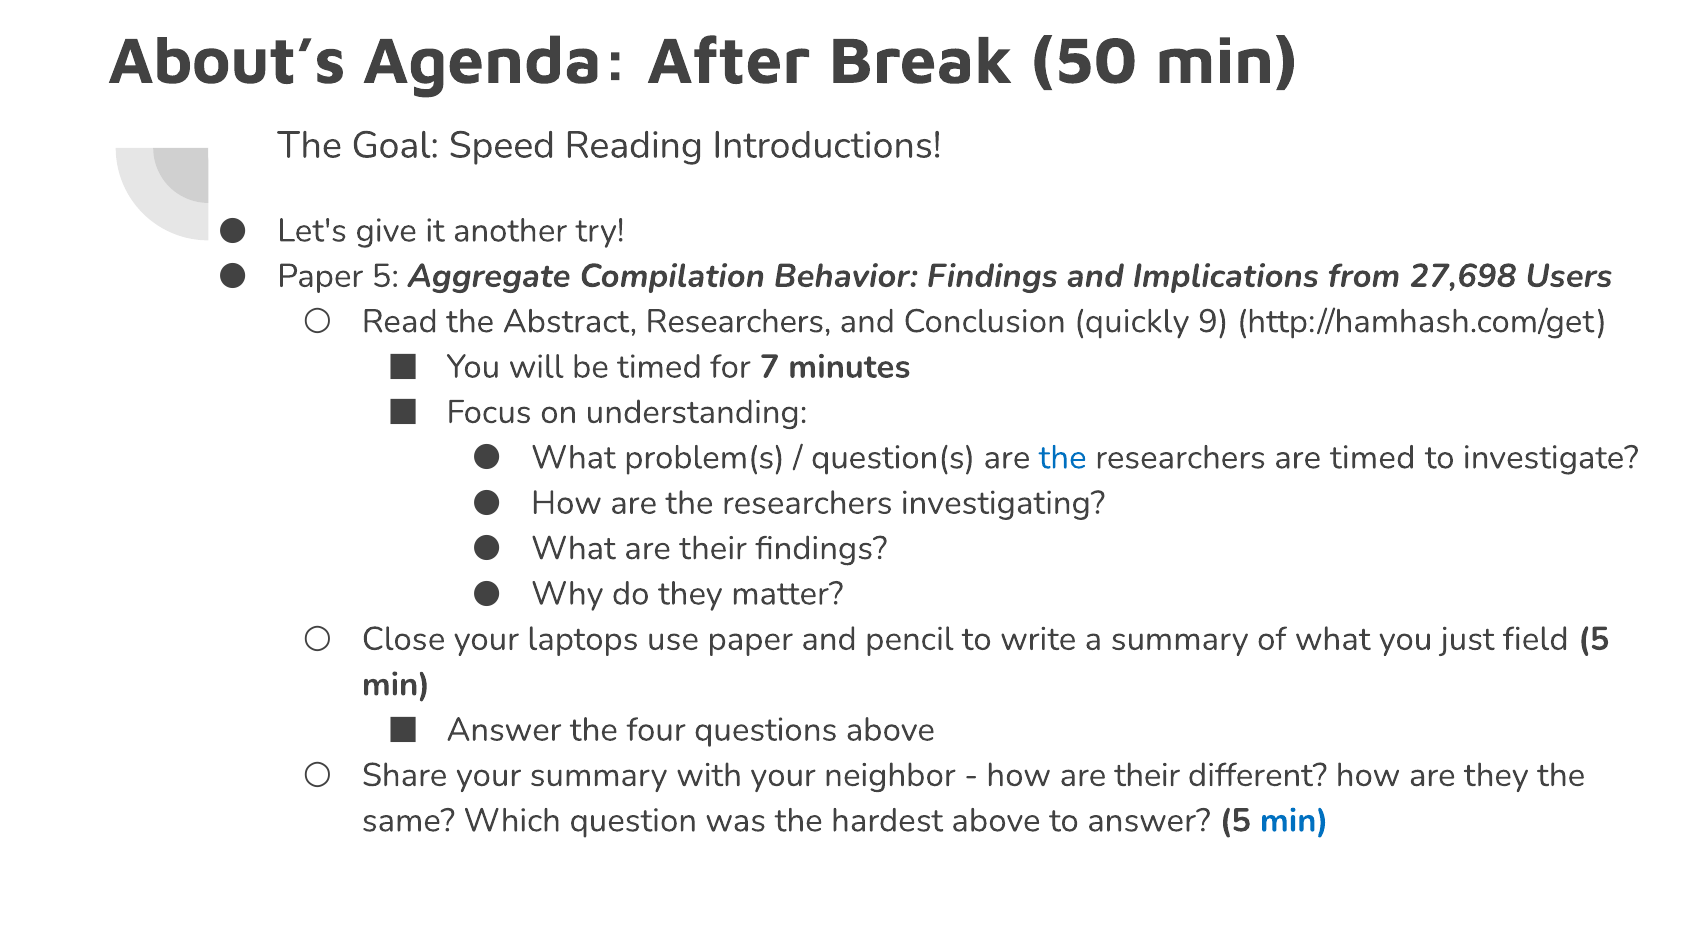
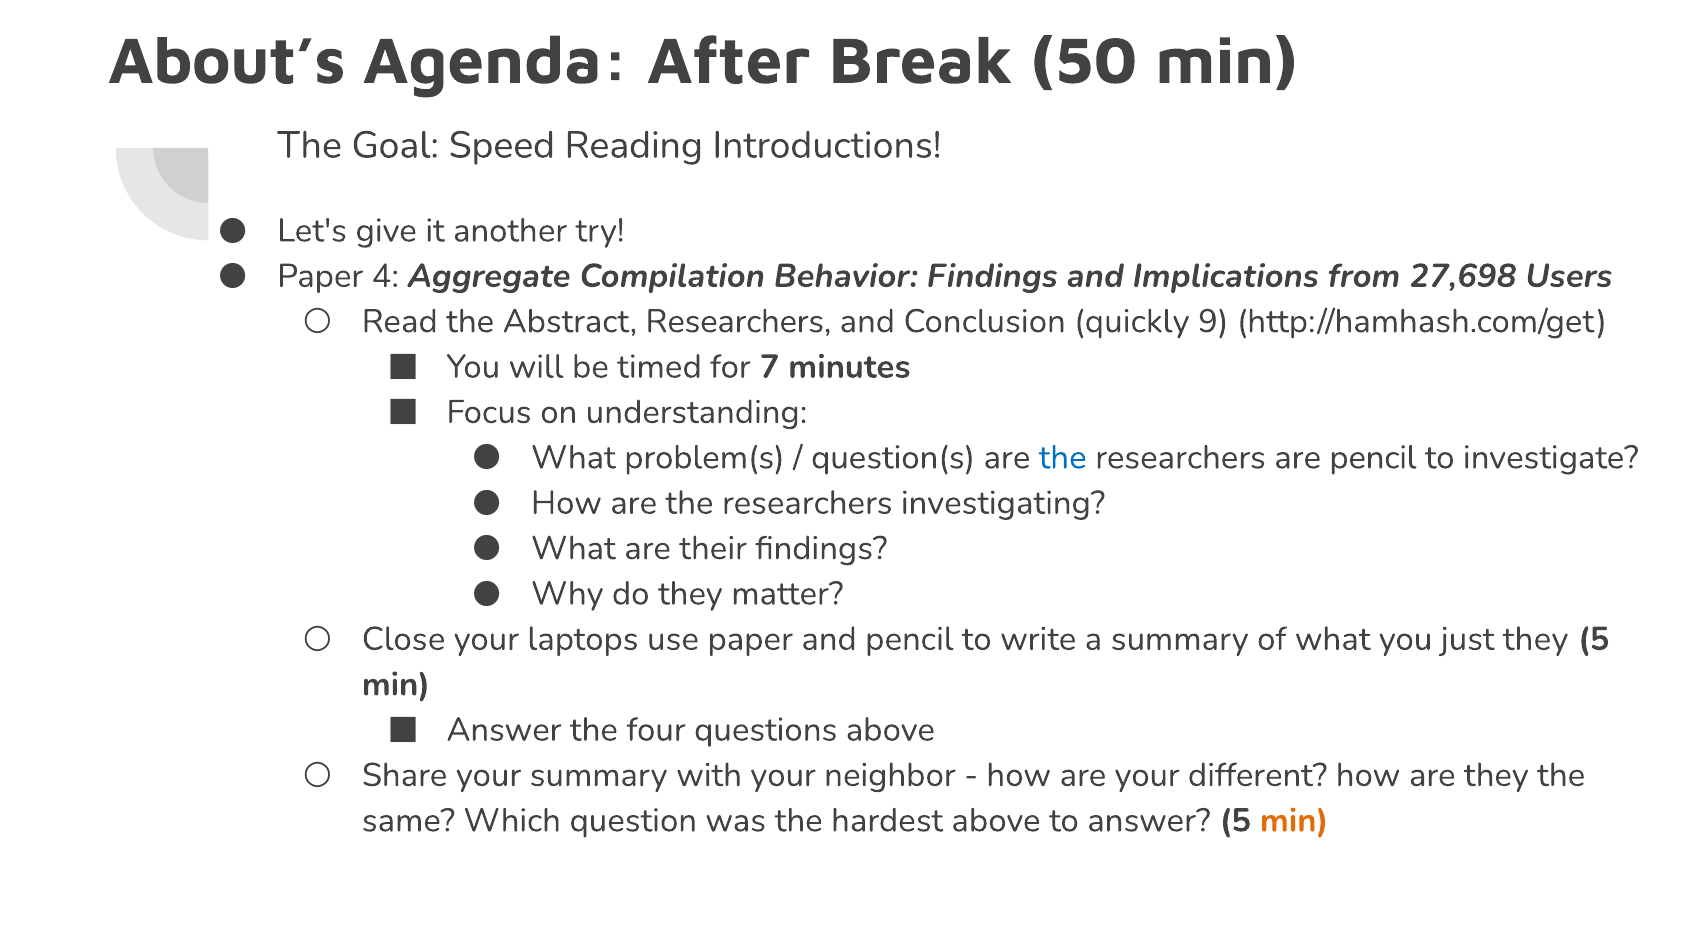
Paper 5: 5 -> 4 (385, 276)
are timed: timed -> pencil (1373, 457)
just field: field -> they (1536, 639)
how are their: their -> your (1147, 775)
min colour: blue -> orange (1294, 820)
